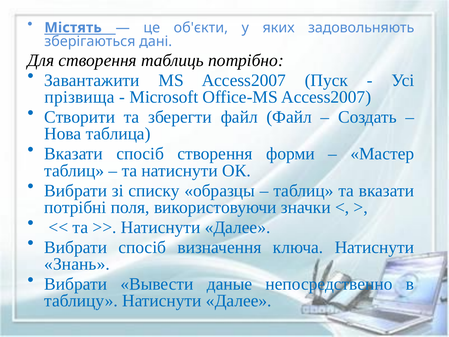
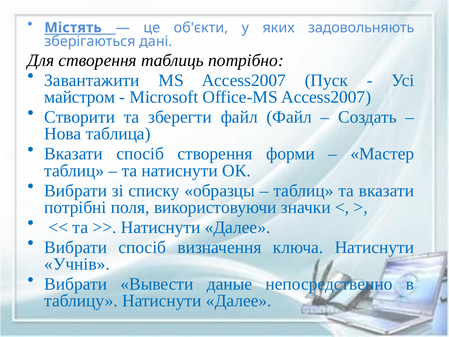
прізвища: прізвища -> майстром (80, 97)
Знань: Знань -> Учнів (77, 264)
